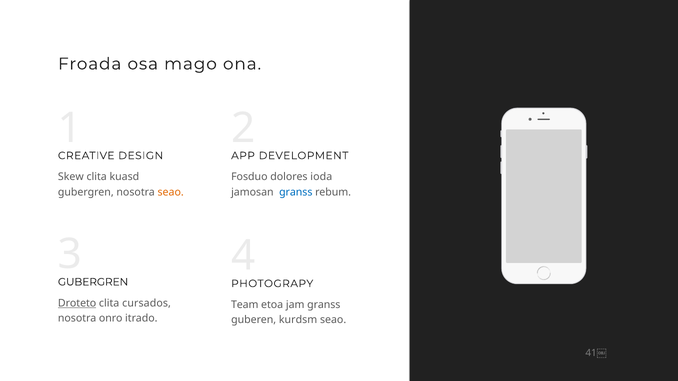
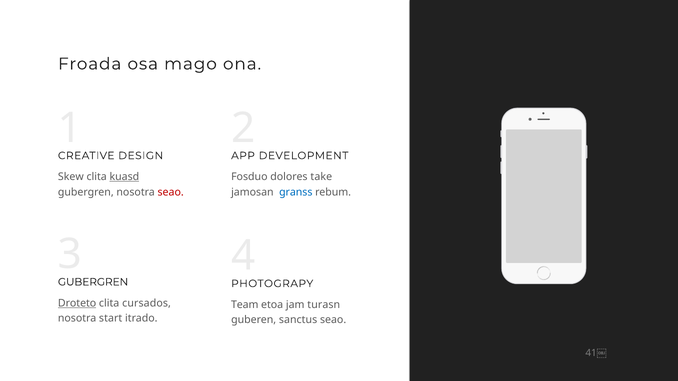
kuasd underline: none -> present (124, 177)
ioda: ioda -> take (321, 177)
seao colour: orange -> red (171, 192)
jam granss: granss -> turasn (324, 305)
onro: onro -> start (111, 319)
kurdsm: kurdsm -> sanctus (298, 320)
